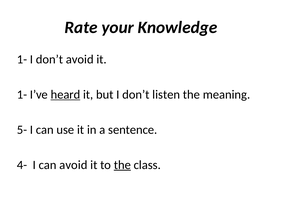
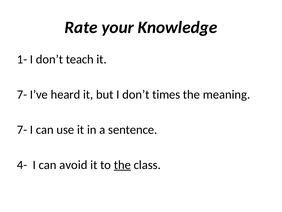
don’t avoid: avoid -> teach (80, 59)
1-: 1- -> 7- (22, 94)
heard underline: present -> none (65, 94)
listen: listen -> times (166, 94)
5-: 5- -> 7- (22, 129)
